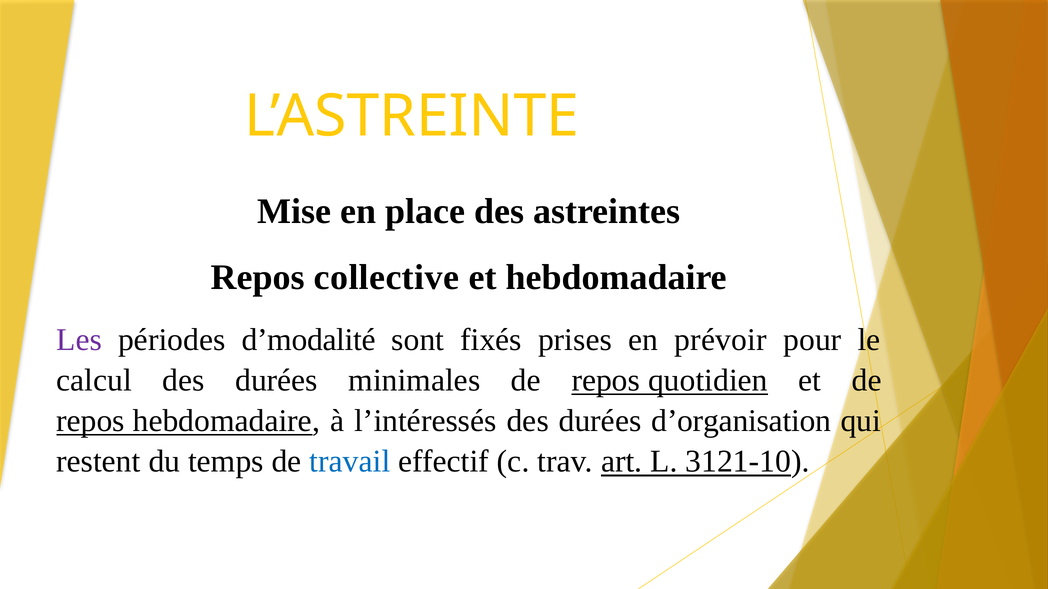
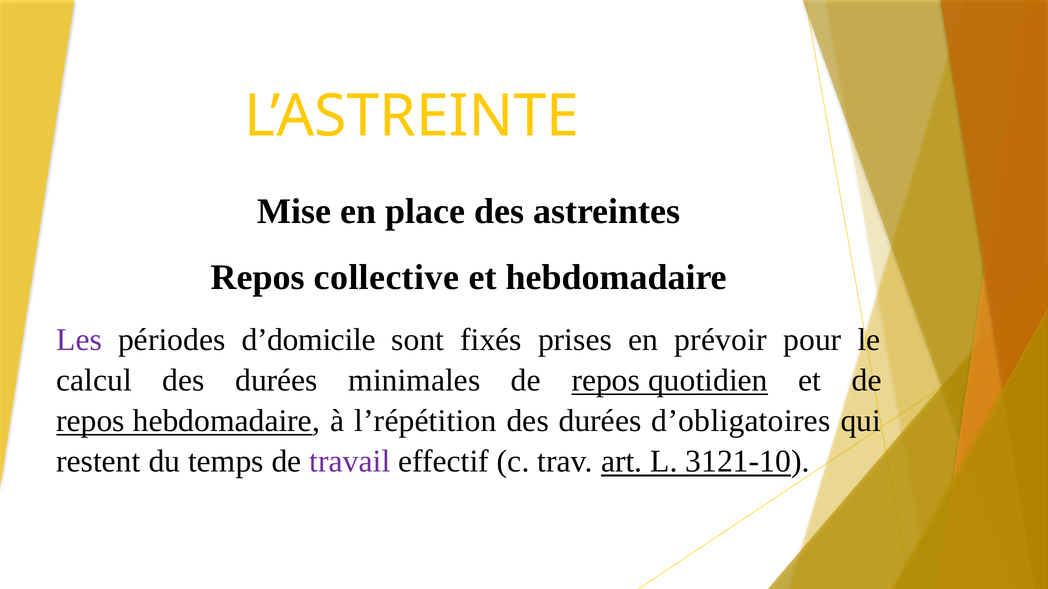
d’modalité: d’modalité -> d’domicile (309, 340)
l’intéressés: l’intéressés -> l’répétition (425, 421)
d’organisation: d’organisation -> d’obligatoires (741, 421)
travail colour: blue -> purple (350, 462)
